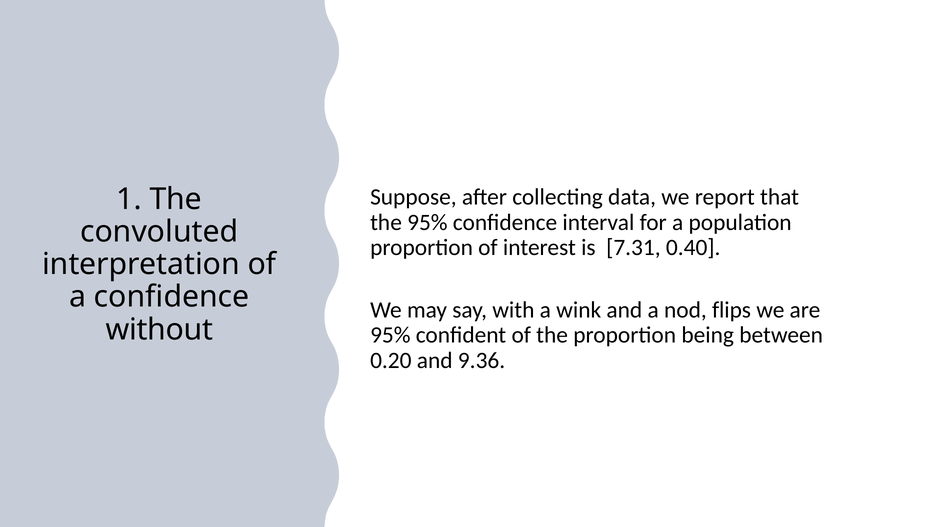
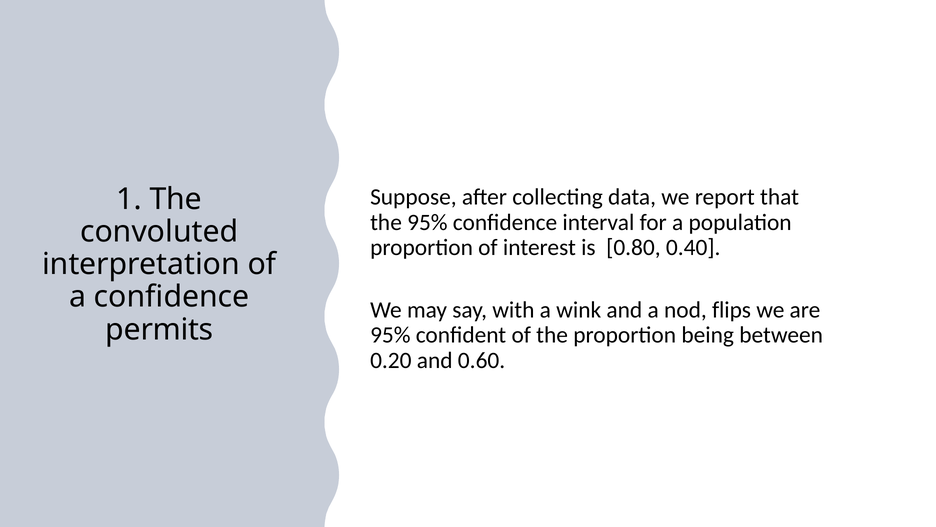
7.31: 7.31 -> 0.80 (633, 247)
without: without -> permits (159, 329)
9.36: 9.36 -> 0.60 (482, 360)
